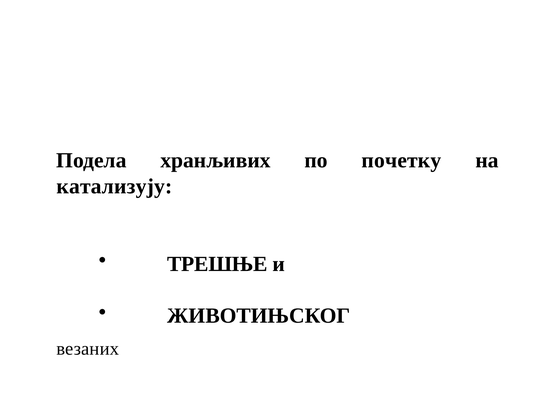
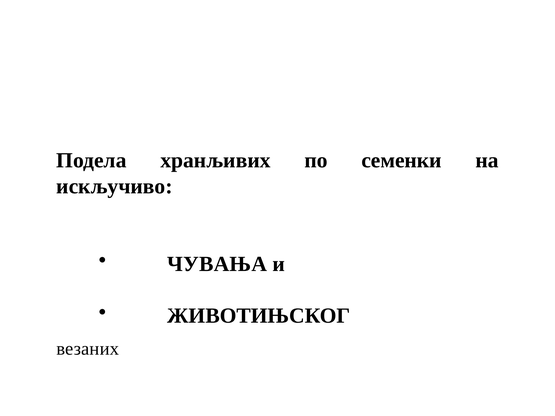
почетку: почетку -> семенки (402, 160)
катализују: катализују -> искључиво (114, 186)
ТРЕШЊЕ: ТРЕШЊЕ -> ЧУВАЊА (217, 264)
